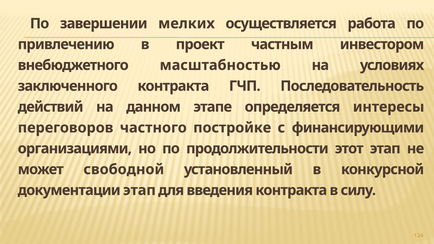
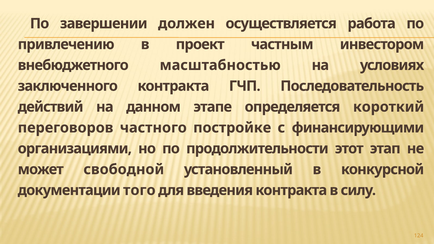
мелких: мелких -> должен (187, 24)
интересы: интересы -> короткий (389, 107)
документации этап: этап -> того (139, 190)
